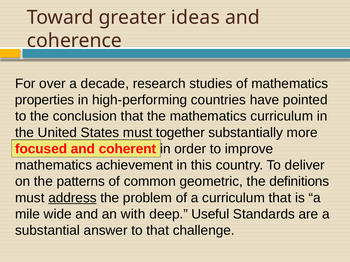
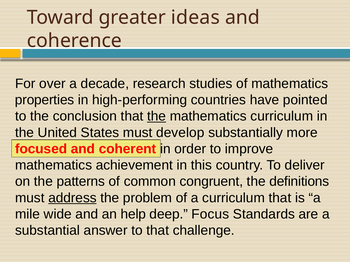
the underline: none -> present (157, 116)
together: together -> develop (180, 133)
geometric: geometric -> congruent (211, 182)
with: with -> help (133, 214)
Useful: Useful -> Focus (210, 214)
